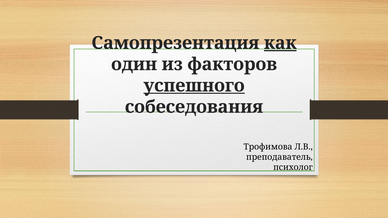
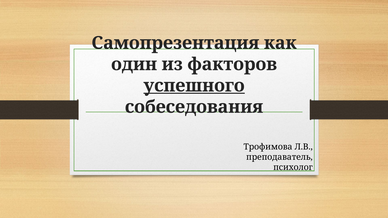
как underline: present -> none (280, 43)
